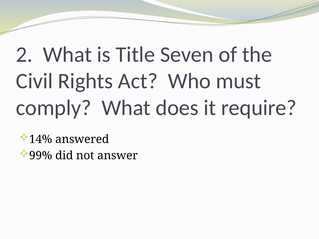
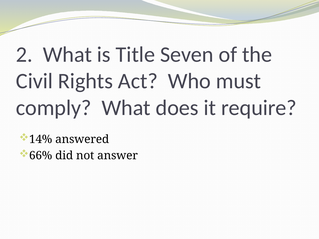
99%: 99% -> 66% (41, 156)
